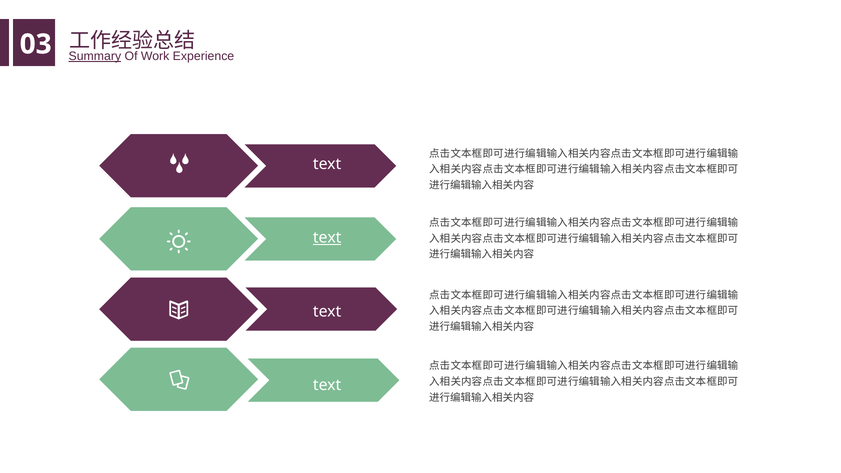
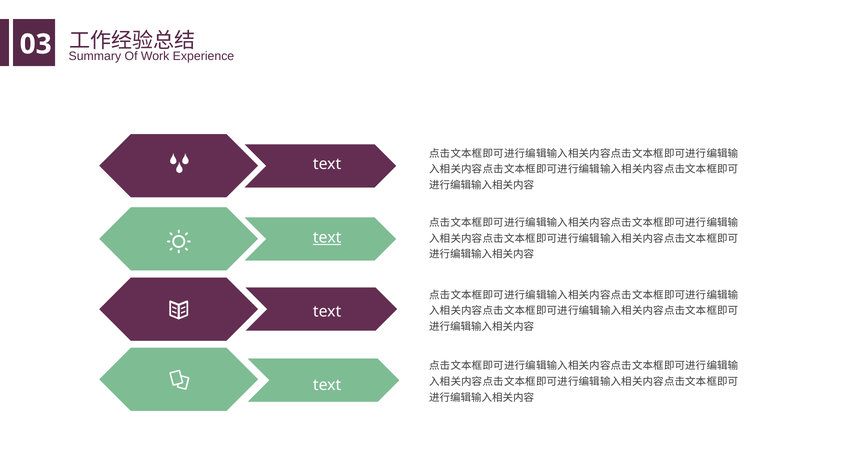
Summary underline: present -> none (95, 56)
